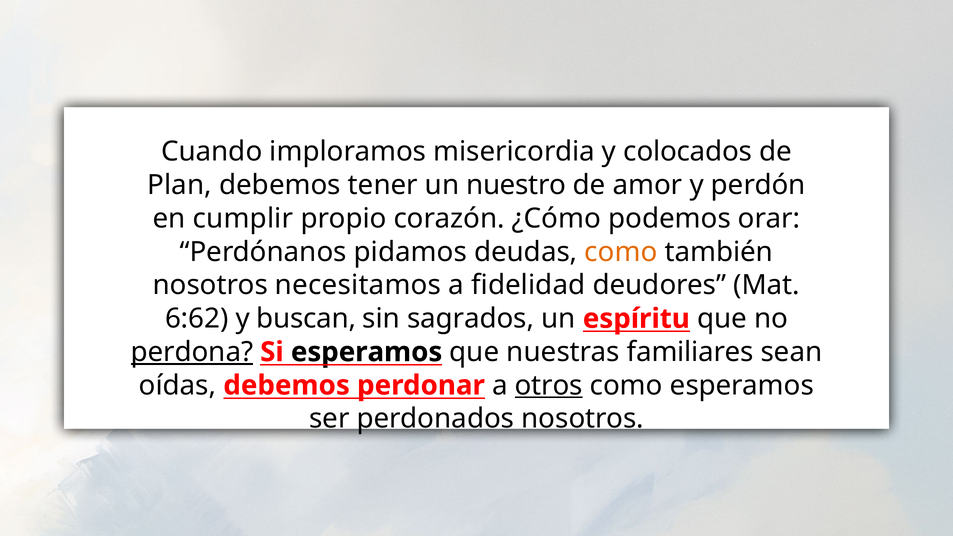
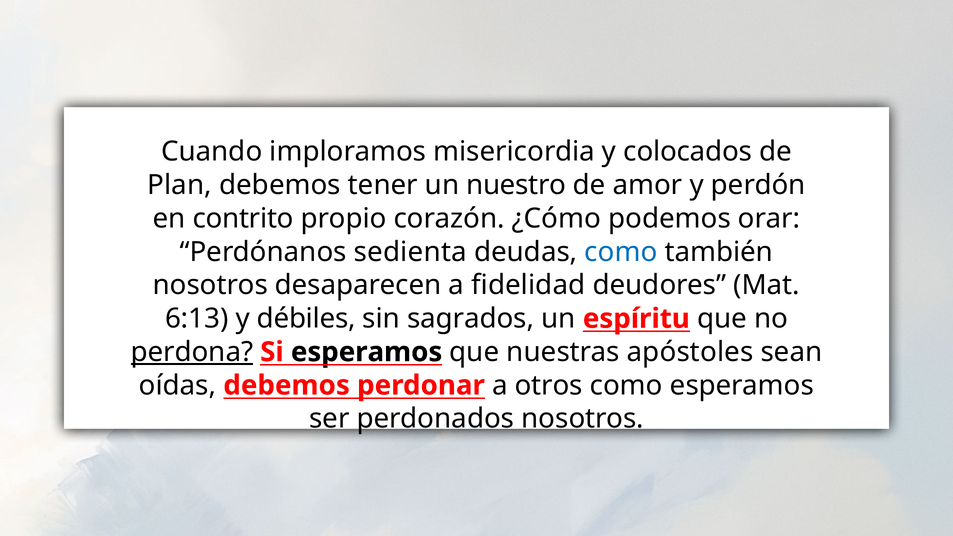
cumplir: cumplir -> contrito (243, 219)
pidamos: pidamos -> sedienta (410, 252)
como colour: orange -> blue (621, 252)
necesitamos: necesitamos -> desaparecen (358, 285)
6:62: 6:62 -> 6:13 (197, 319)
buscan: buscan -> débiles (306, 319)
familiares: familiares -> apóstoles (690, 352)
otros underline: present -> none (549, 385)
